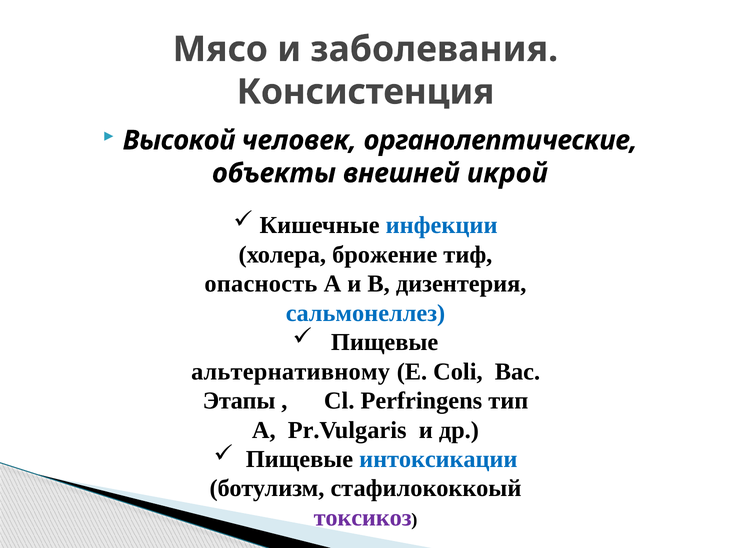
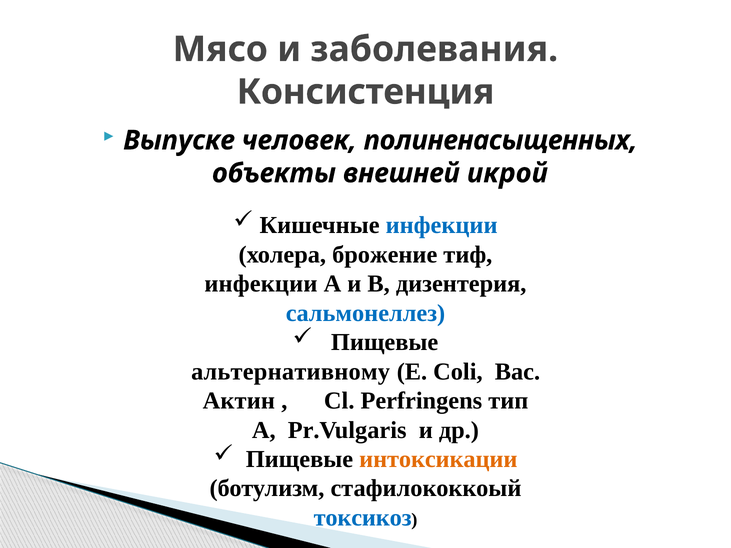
Высокой: Высокой -> Выпуске (179, 140)
органолептические: органолептические -> полиненасыщенных (501, 140)
опасность: опасность -> инфекции (261, 284)
Этапы: Этапы -> Актин (239, 401)
интоксикации colour: blue -> orange (438, 459)
токсикоз colour: purple -> blue (363, 518)
